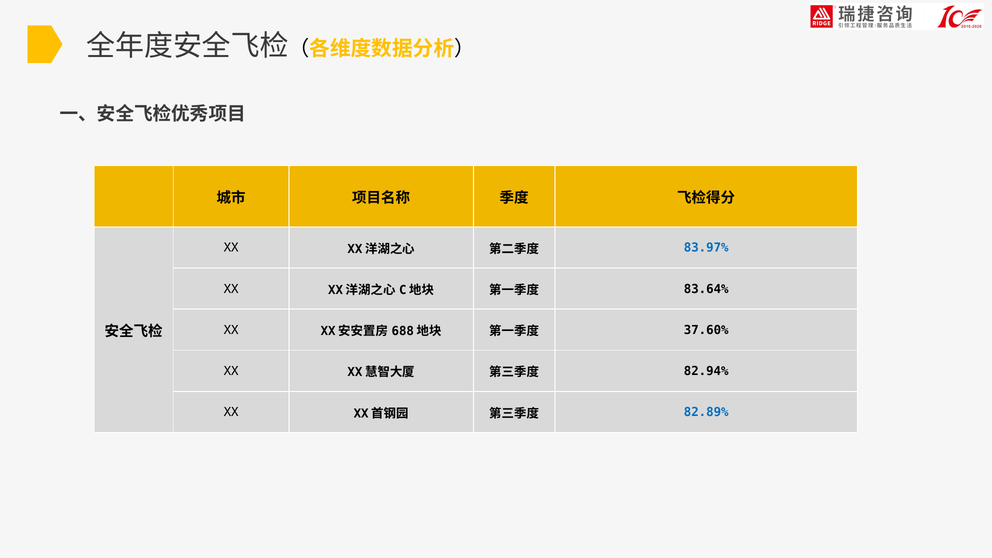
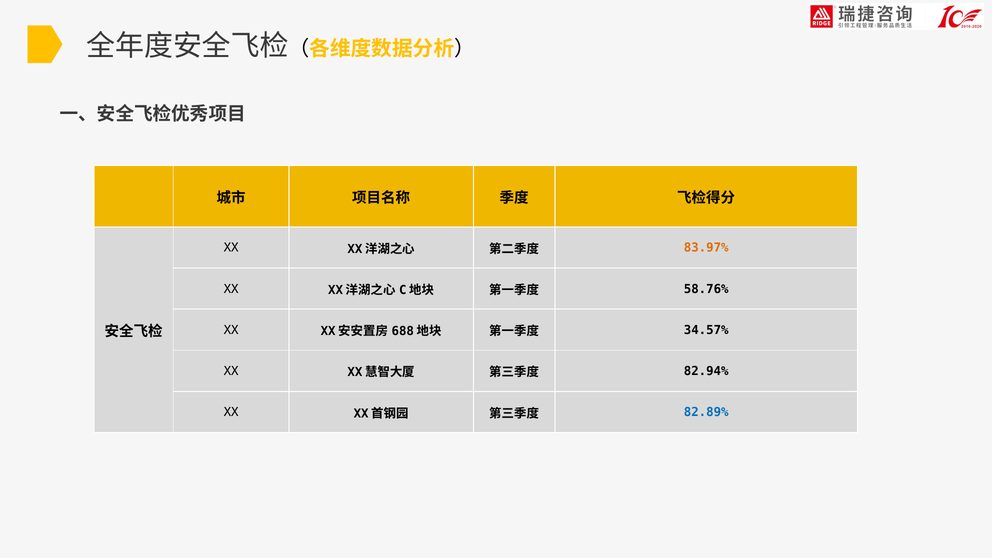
83.97% colour: blue -> orange (706, 248)
83.64%: 83.64% -> 58.76% (706, 289)
37.60%: 37.60% -> 34.57% (706, 330)
